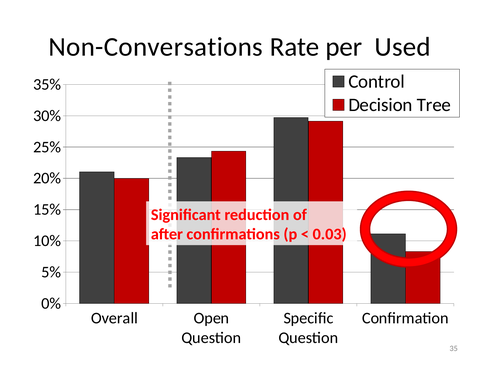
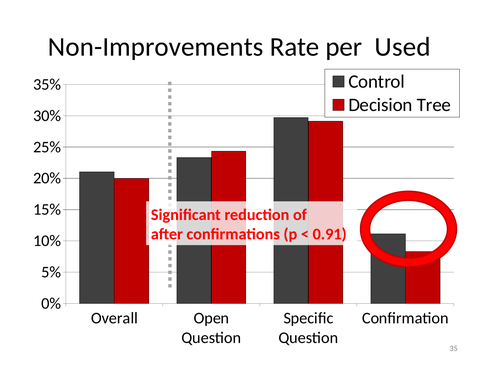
Non-Conversations: Non-Conversations -> Non-Improvements (156, 47)
0.03: 0.03 -> 0.91 (330, 234)
